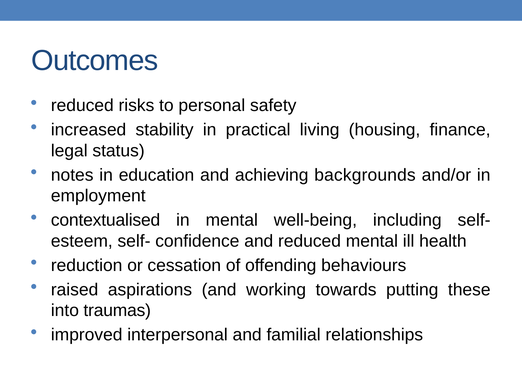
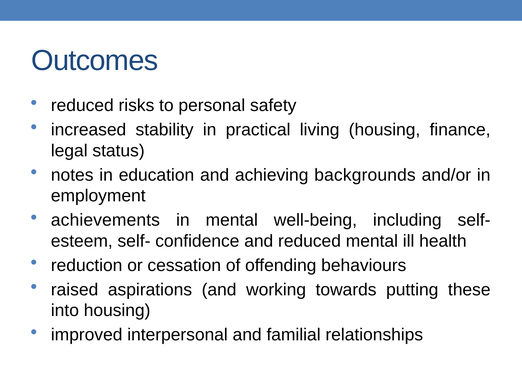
contextualised: contextualised -> achievements (105, 220)
into traumas: traumas -> housing (117, 311)
